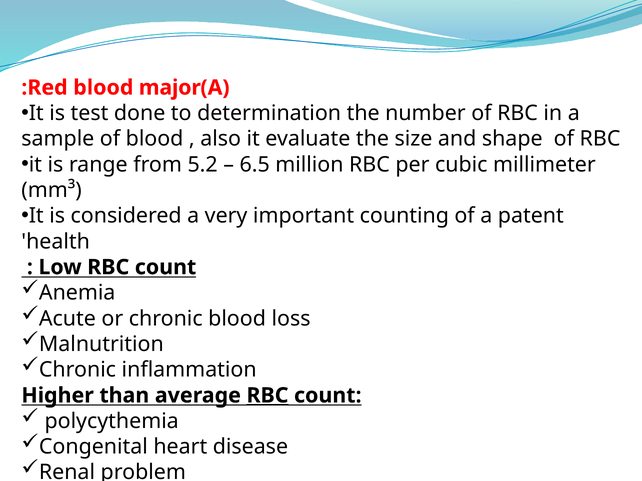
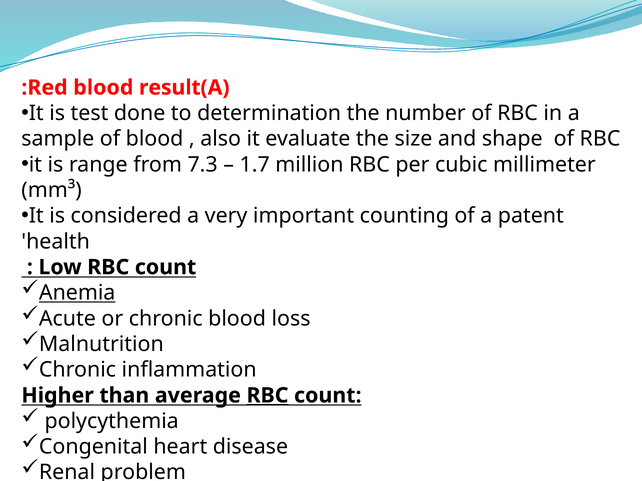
major: major -> result (170, 88)
5.2: 5.2 -> 7.3 (203, 165)
6.5: 6.5 -> 1.7 (255, 165)
Anemia underline: none -> present (77, 293)
